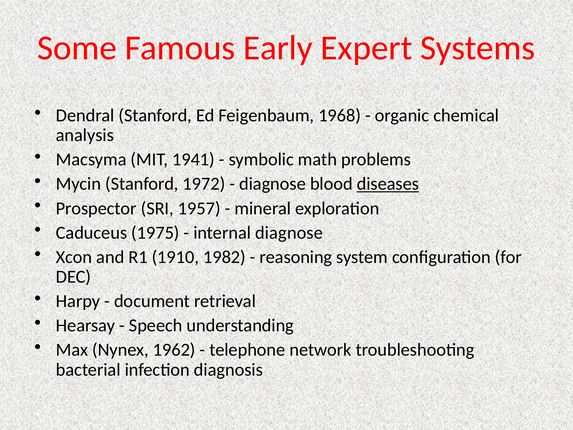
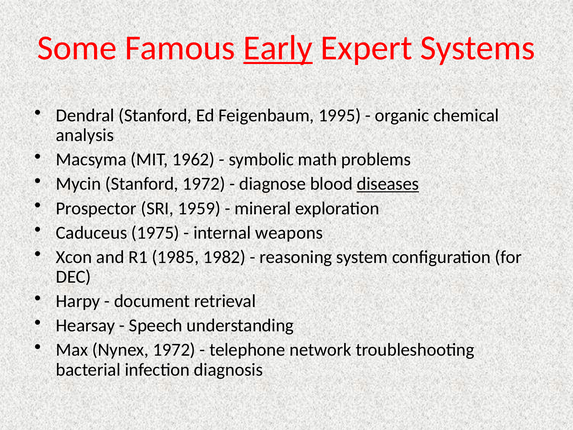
Early underline: none -> present (278, 48)
1968: 1968 -> 1995 (340, 115)
1941: 1941 -> 1962 (193, 160)
1957: 1957 -> 1959 (199, 208)
internal diagnose: diagnose -> weapons (289, 233)
1910: 1910 -> 1985 (175, 257)
Nynex 1962: 1962 -> 1972 (174, 350)
